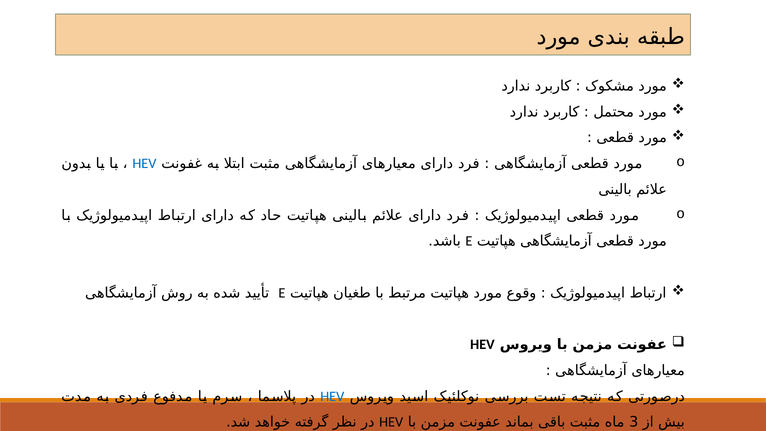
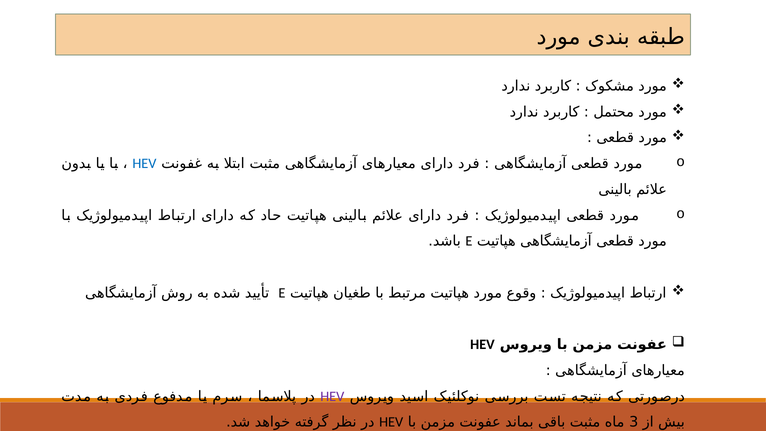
HEV colour: blue -> purple (332, 396)
